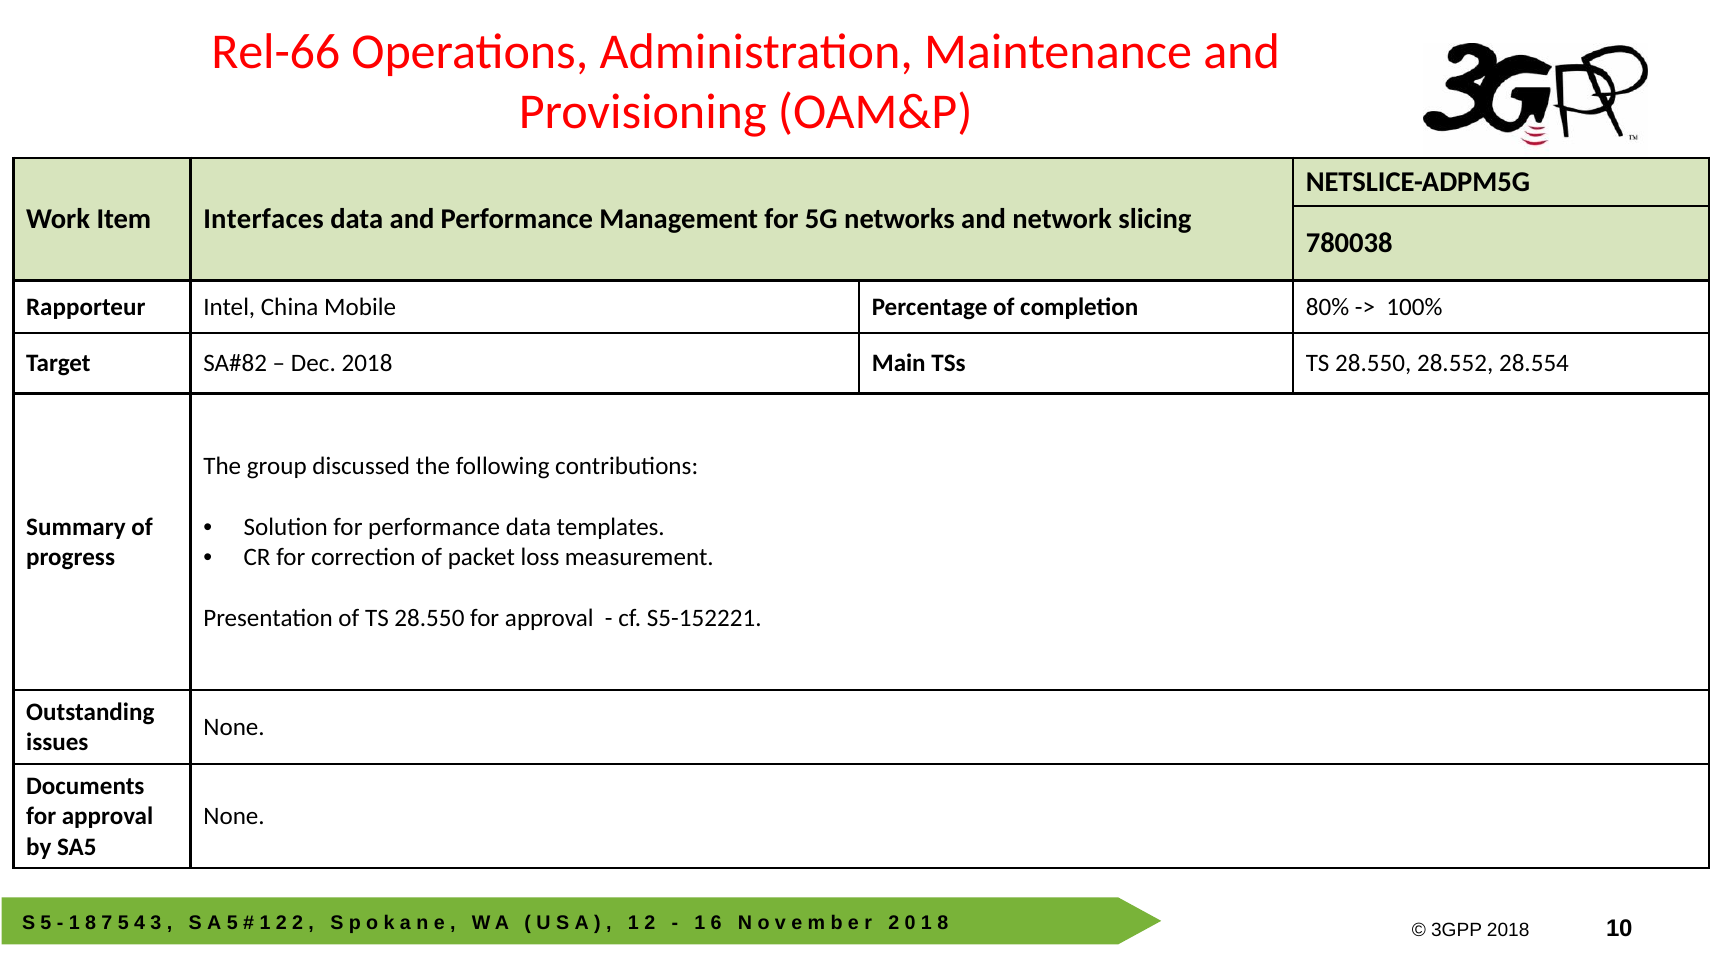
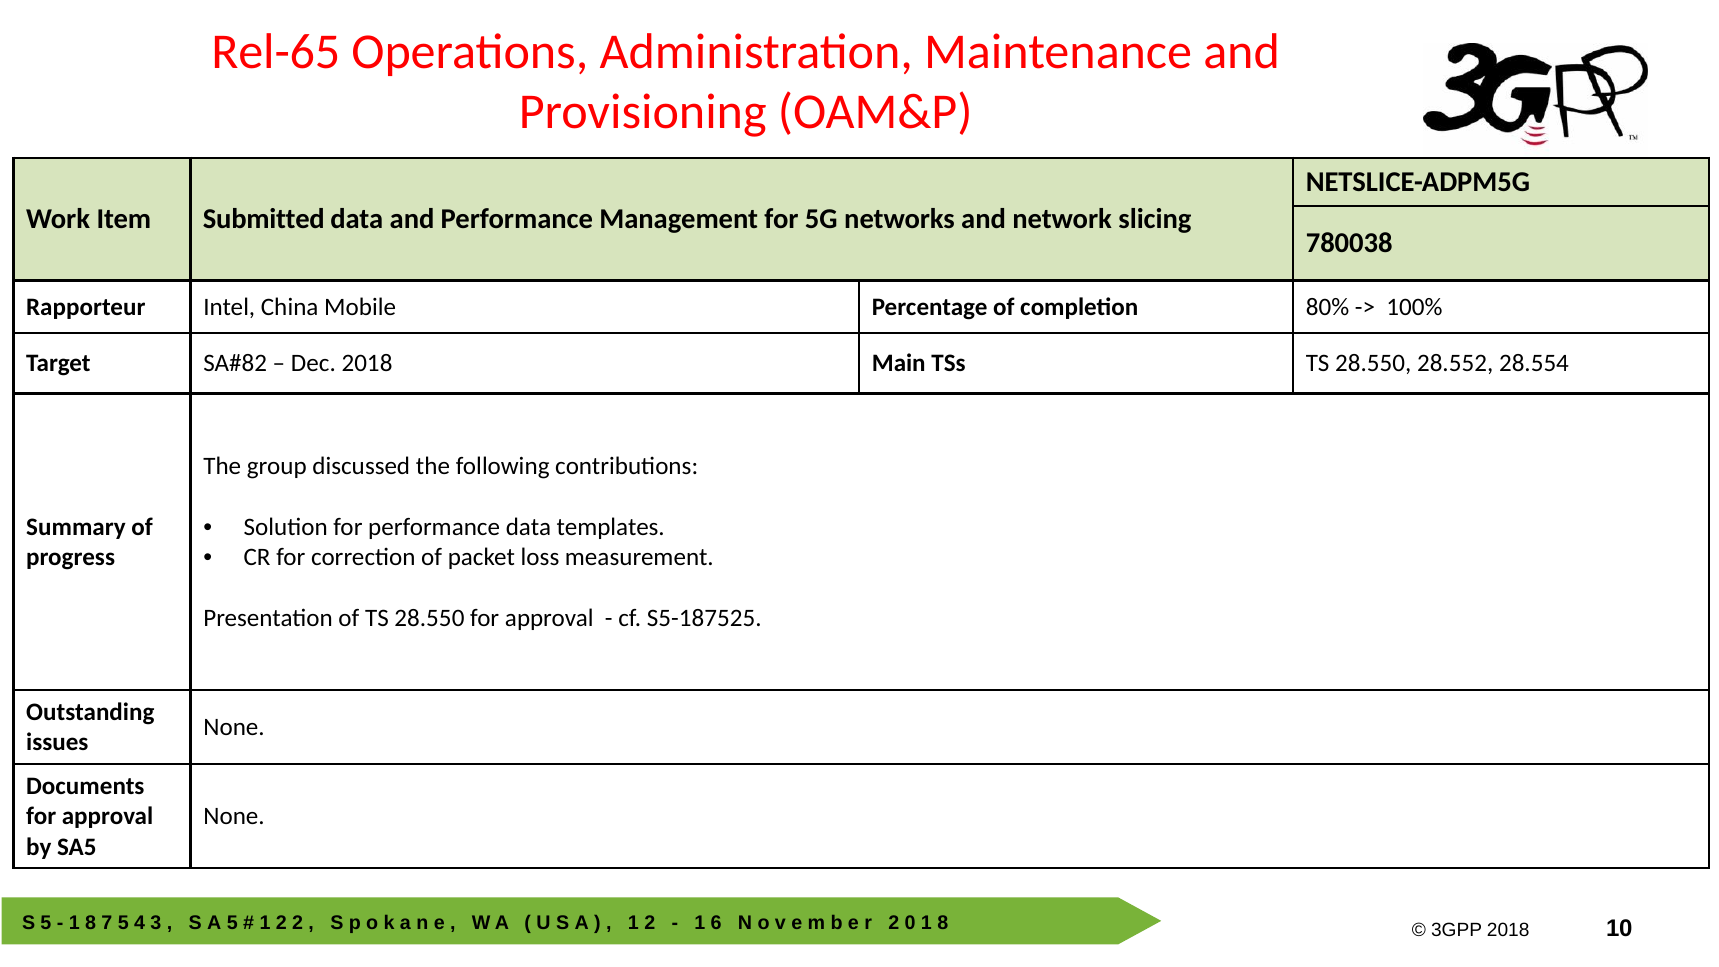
Rel-66: Rel-66 -> Rel-65 (276, 52)
Interfaces: Interfaces -> Submitted (264, 219)
S5-152221: S5-152221 -> S5-187525 (704, 618)
